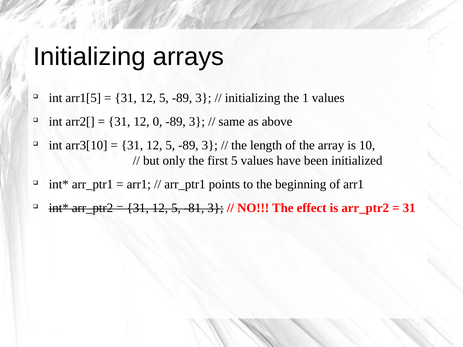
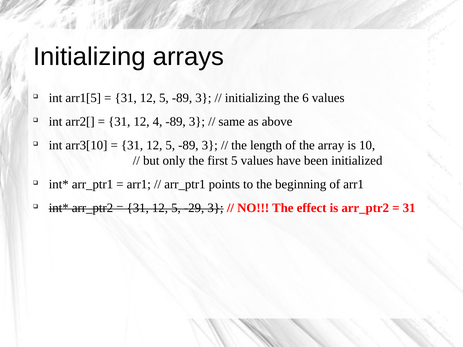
1: 1 -> 6 (306, 98)
0: 0 -> 4 (157, 122)
-81: -81 -> -29 (194, 208)
